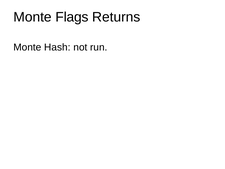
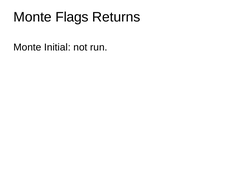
Hash: Hash -> Initial (57, 47)
